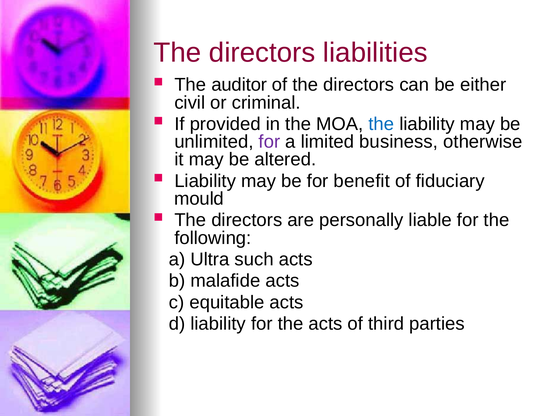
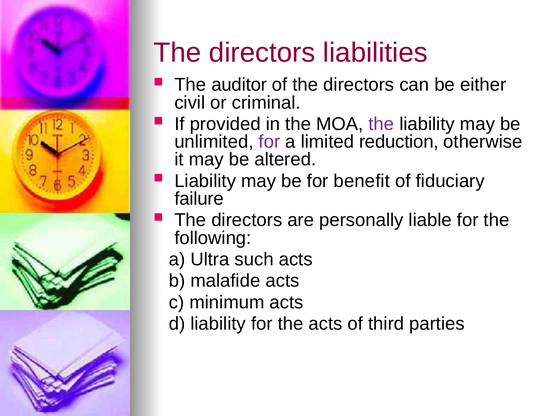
the colour: blue -> purple (381, 124)
business: business -> reduction (399, 142)
mould: mould -> failure (199, 199)
equitable: equitable -> minimum (227, 302)
